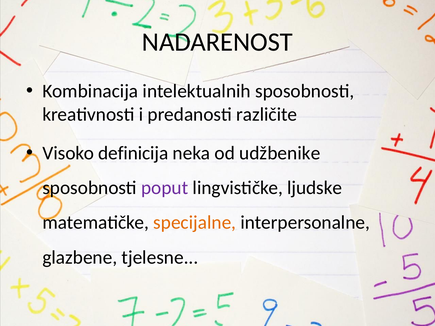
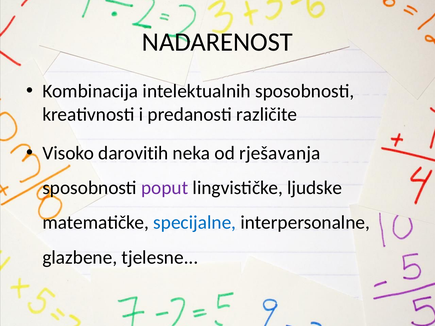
definicija: definicija -> darovitih (133, 153)
udžbenike: udžbenike -> rješavanja (280, 153)
specijalne colour: orange -> blue (195, 223)
